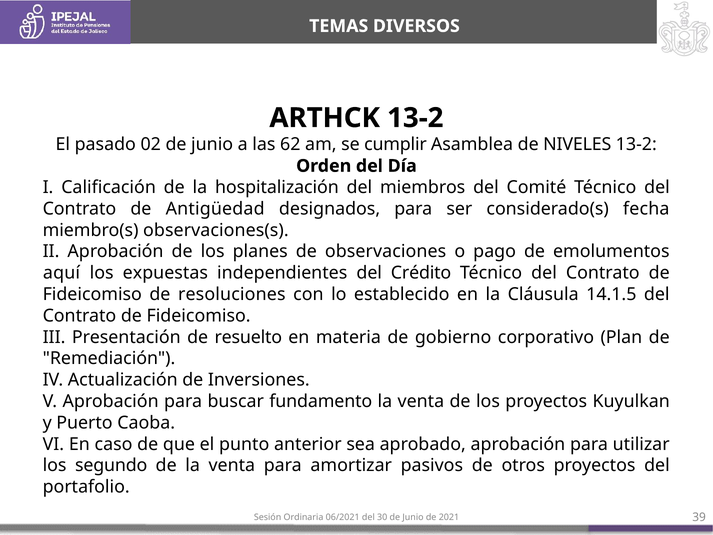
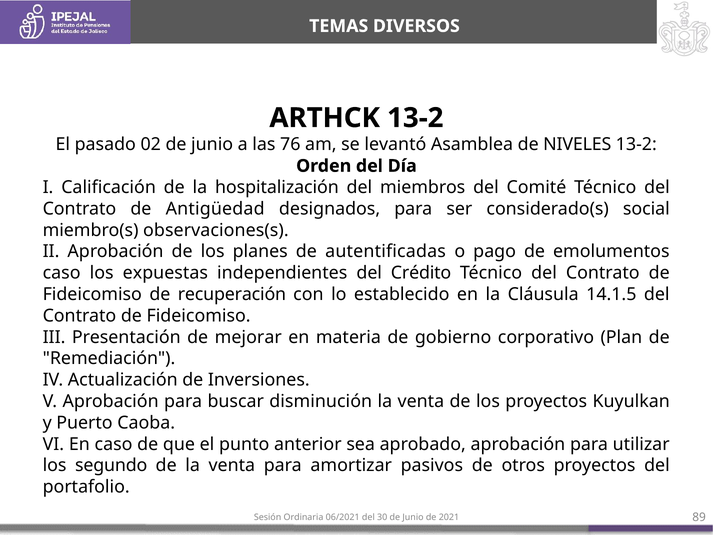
62: 62 -> 76 (290, 144)
cumplir: cumplir -> levantó (395, 144)
fecha: fecha -> social (646, 209)
observaciones: observaciones -> autentificadas (386, 251)
aquí: aquí -> caso (62, 273)
resoluciones: resoluciones -> recuperación (232, 294)
resuelto: resuelto -> mejorar (248, 337)
fundamento: fundamento -> disminución (321, 401)
39: 39 -> 89 (699, 517)
